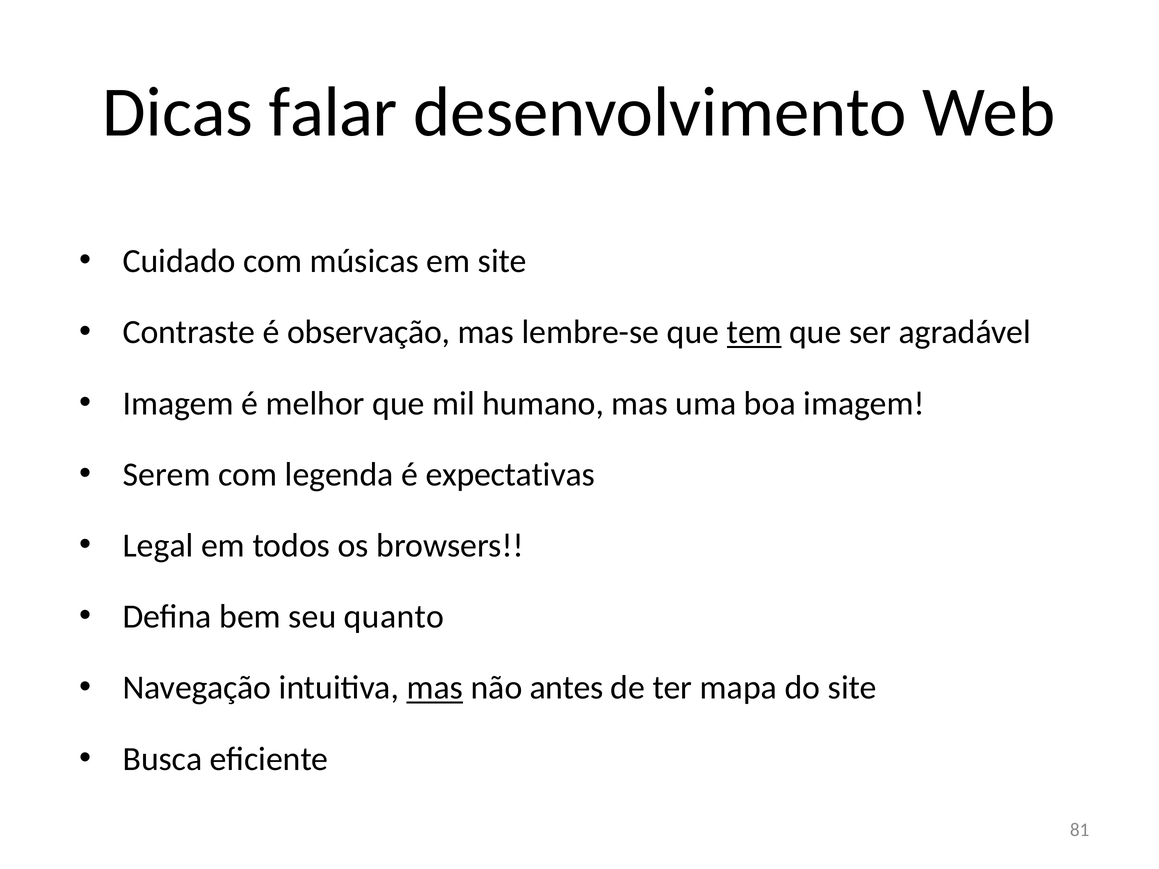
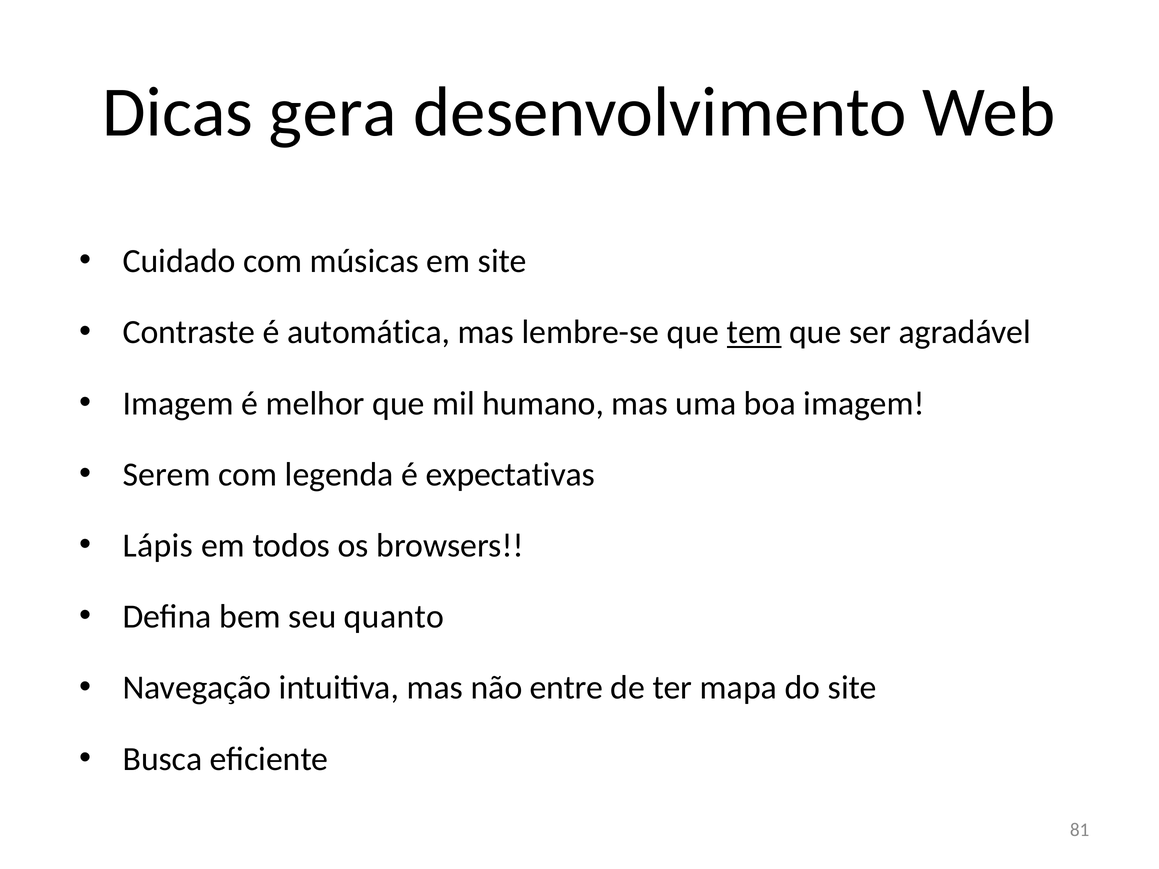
falar: falar -> gera (333, 112)
observação: observação -> automática (369, 332)
Legal: Legal -> Lápis (158, 546)
mas underline: present -> none (435, 688)
antes: antes -> entre (567, 688)
